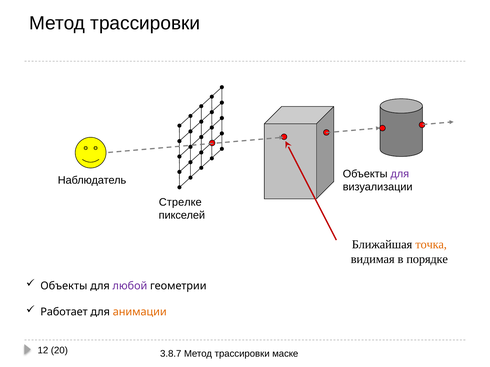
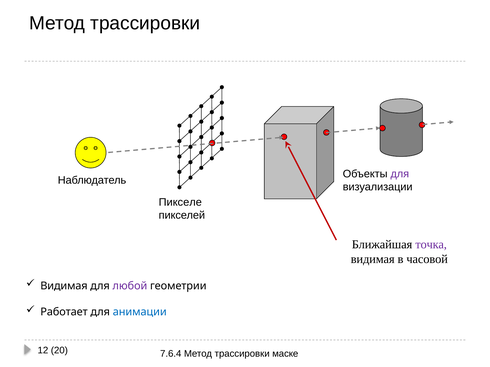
Стрелке: Стрелке -> Пикселе (180, 202)
точка colour: orange -> purple (431, 245)
порядке: порядке -> часовой (427, 259)
Объекты: Объекты -> Видимая (64, 286)
анимации colour: orange -> blue (140, 312)
3.8.7: 3.8.7 -> 7.6.4 (171, 354)
